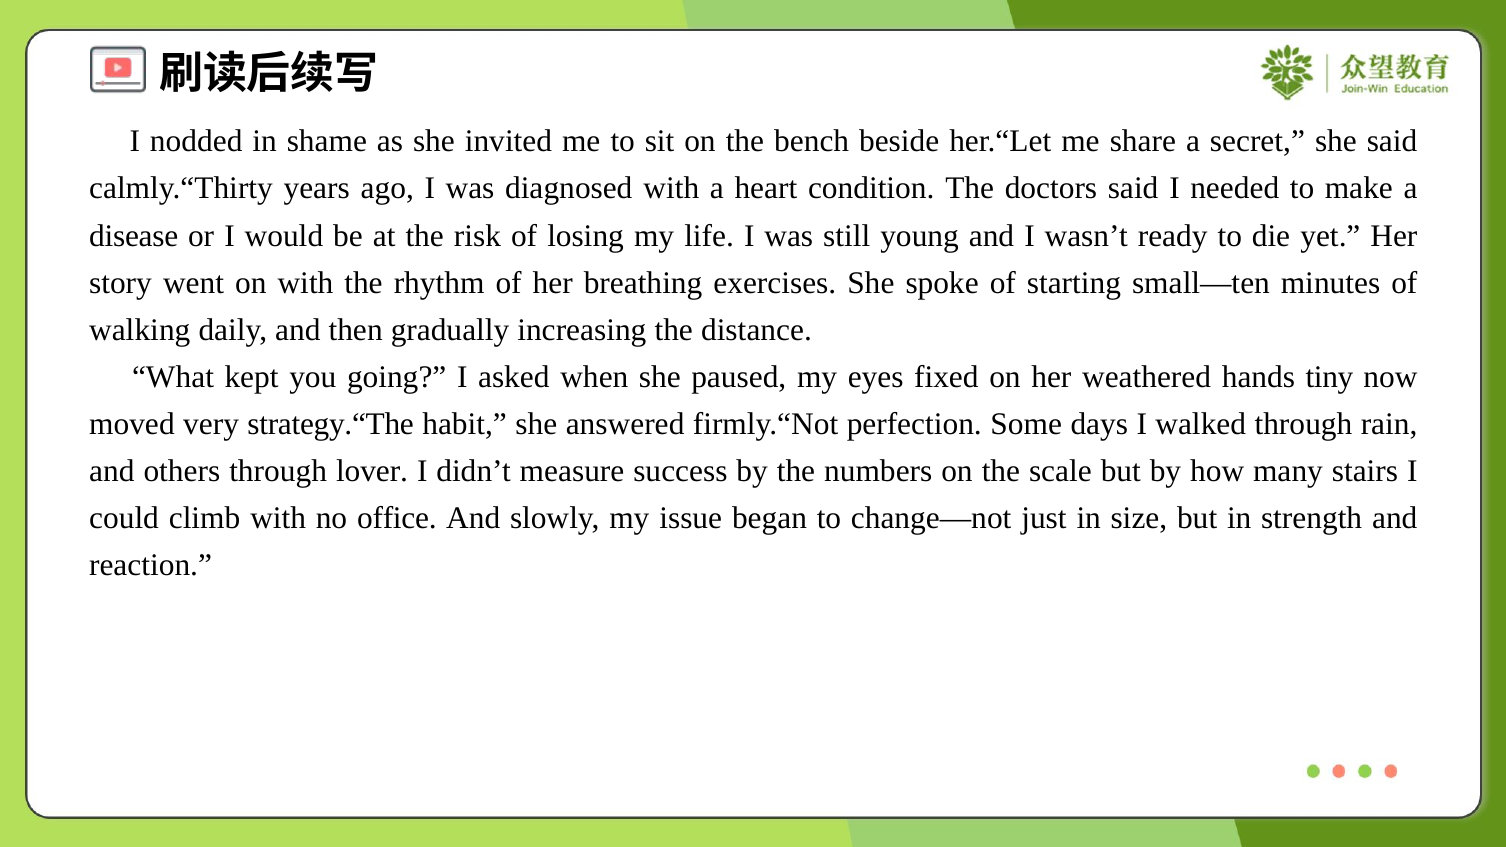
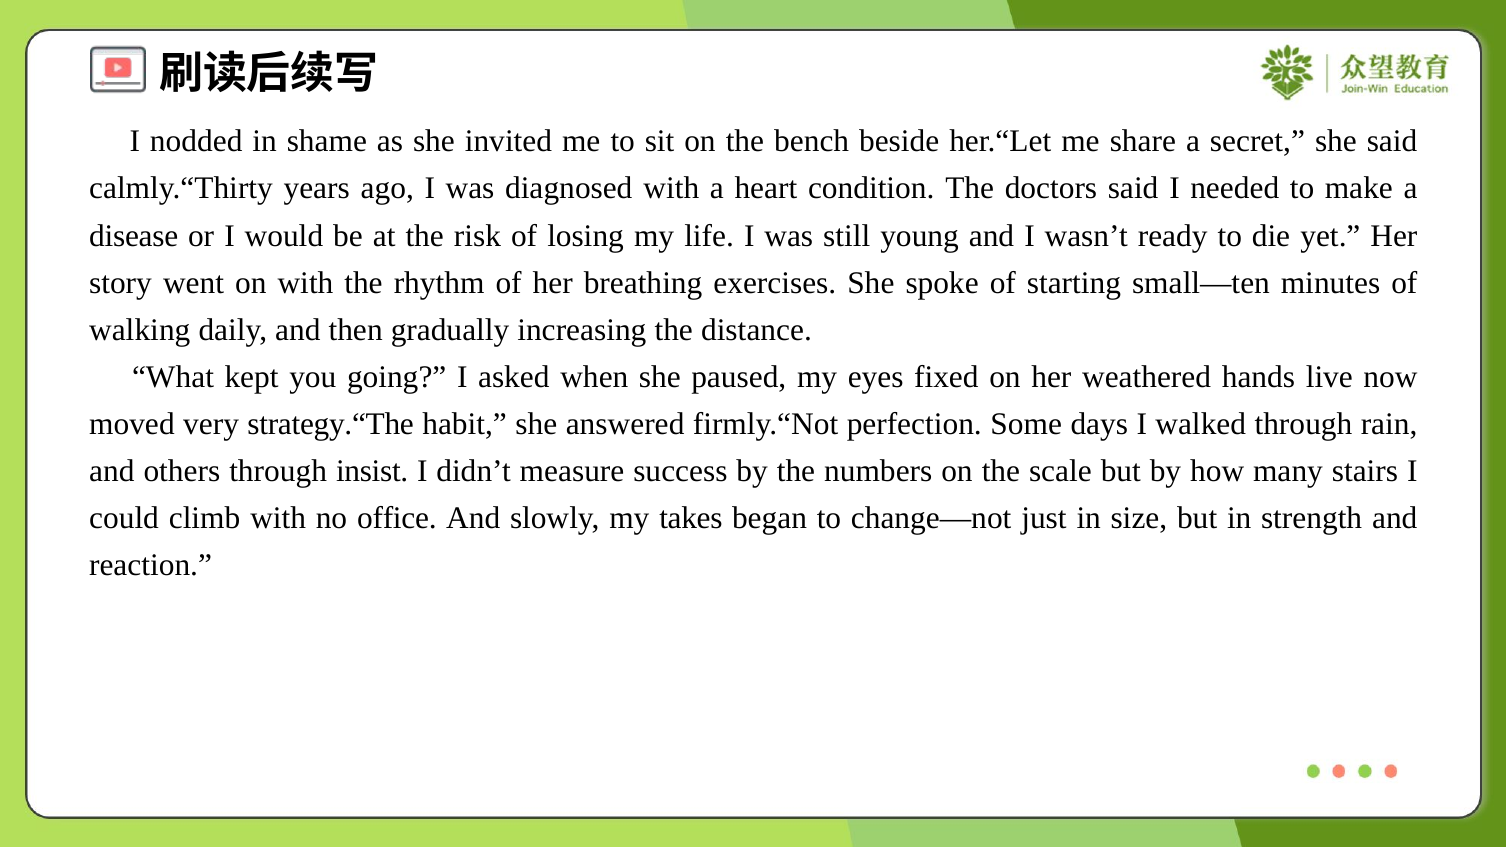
tiny: tiny -> live (1329, 377)
lover: lover -> insist (372, 471)
issue: issue -> takes (691, 518)
